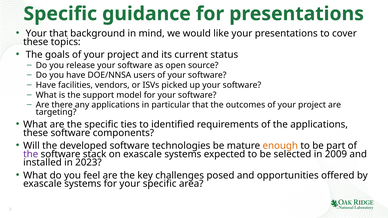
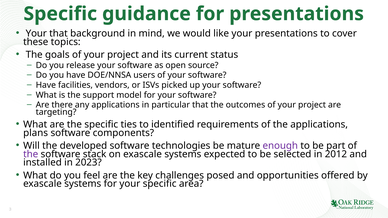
these: these -> plans (36, 133)
enough colour: orange -> purple (280, 146)
2009: 2009 -> 2012 (336, 154)
